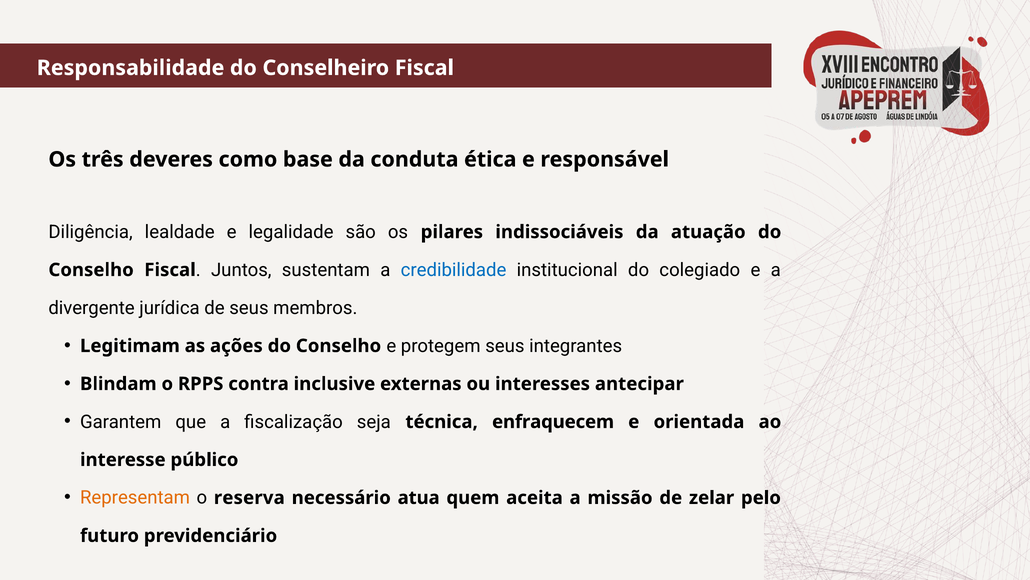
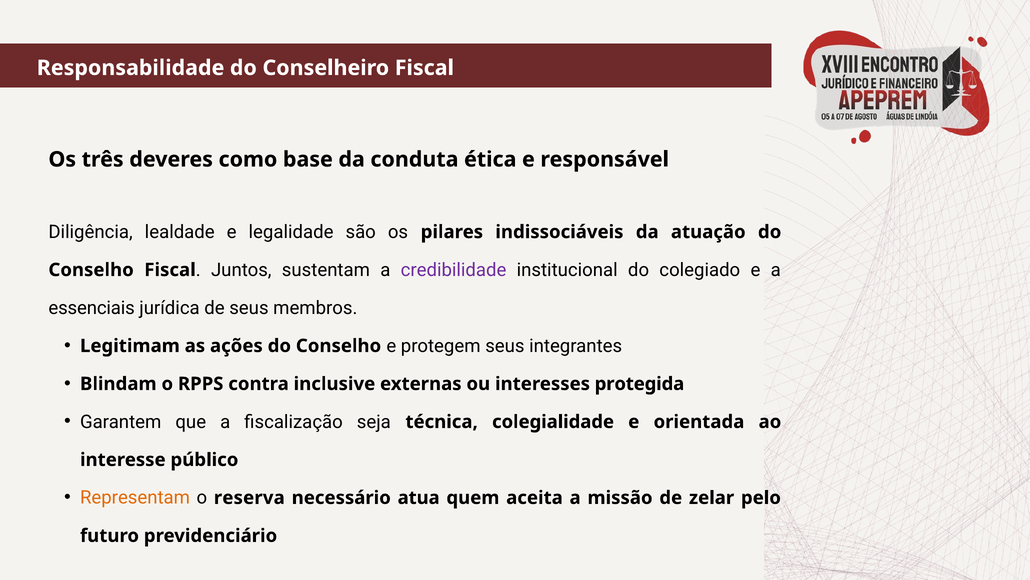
credibilidade colour: blue -> purple (454, 270)
divergente: divergente -> essenciais (92, 308)
antecipar: antecipar -> protegida (639, 383)
enfraquecem: enfraquecem -> colegialidade (553, 421)
